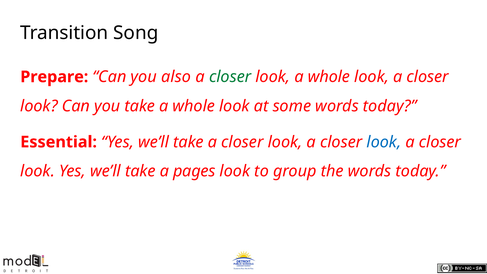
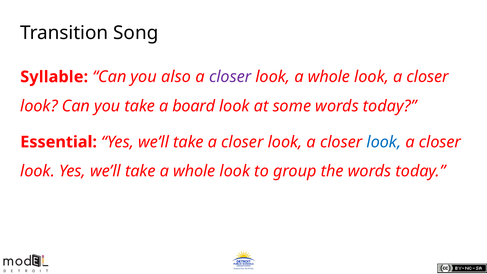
Prepare: Prepare -> Syllable (54, 77)
closer colour: green -> purple (230, 77)
take a whole: whole -> board (194, 106)
take a pages: pages -> whole (194, 171)
